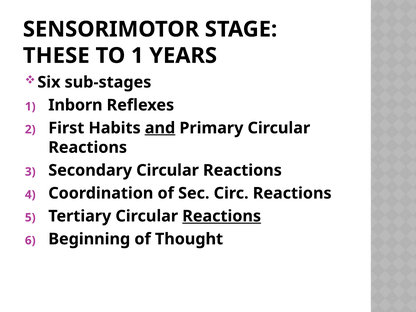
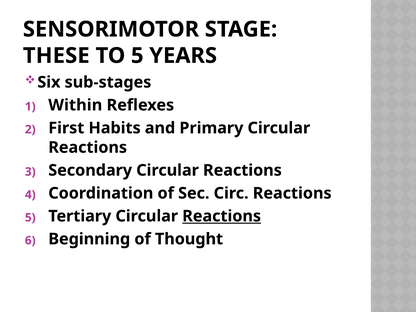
TO 1: 1 -> 5 (137, 56)
Inborn: Inborn -> Within (75, 105)
and underline: present -> none (160, 128)
